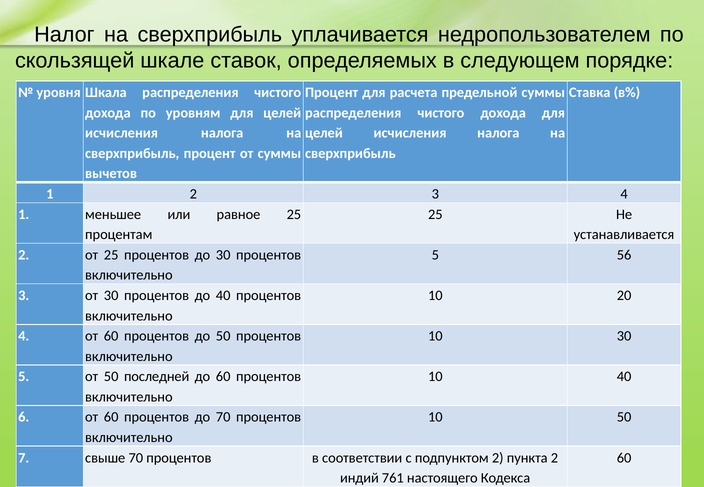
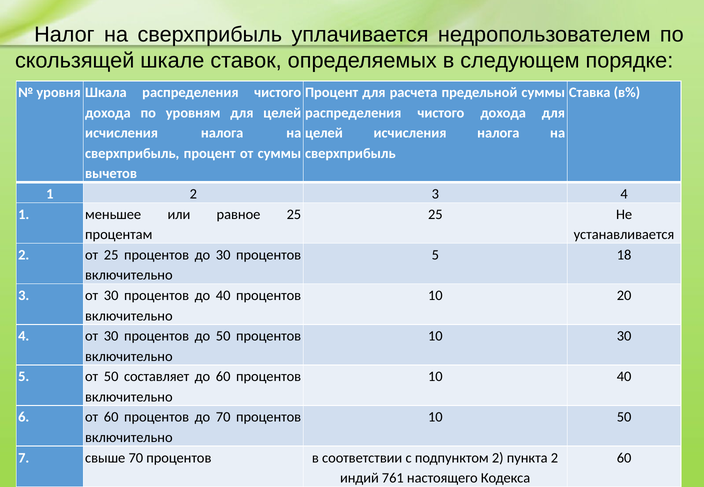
56: 56 -> 18 (624, 255)
4 от 60: 60 -> 30 (111, 336)
последней: последней -> составляет (157, 377)
